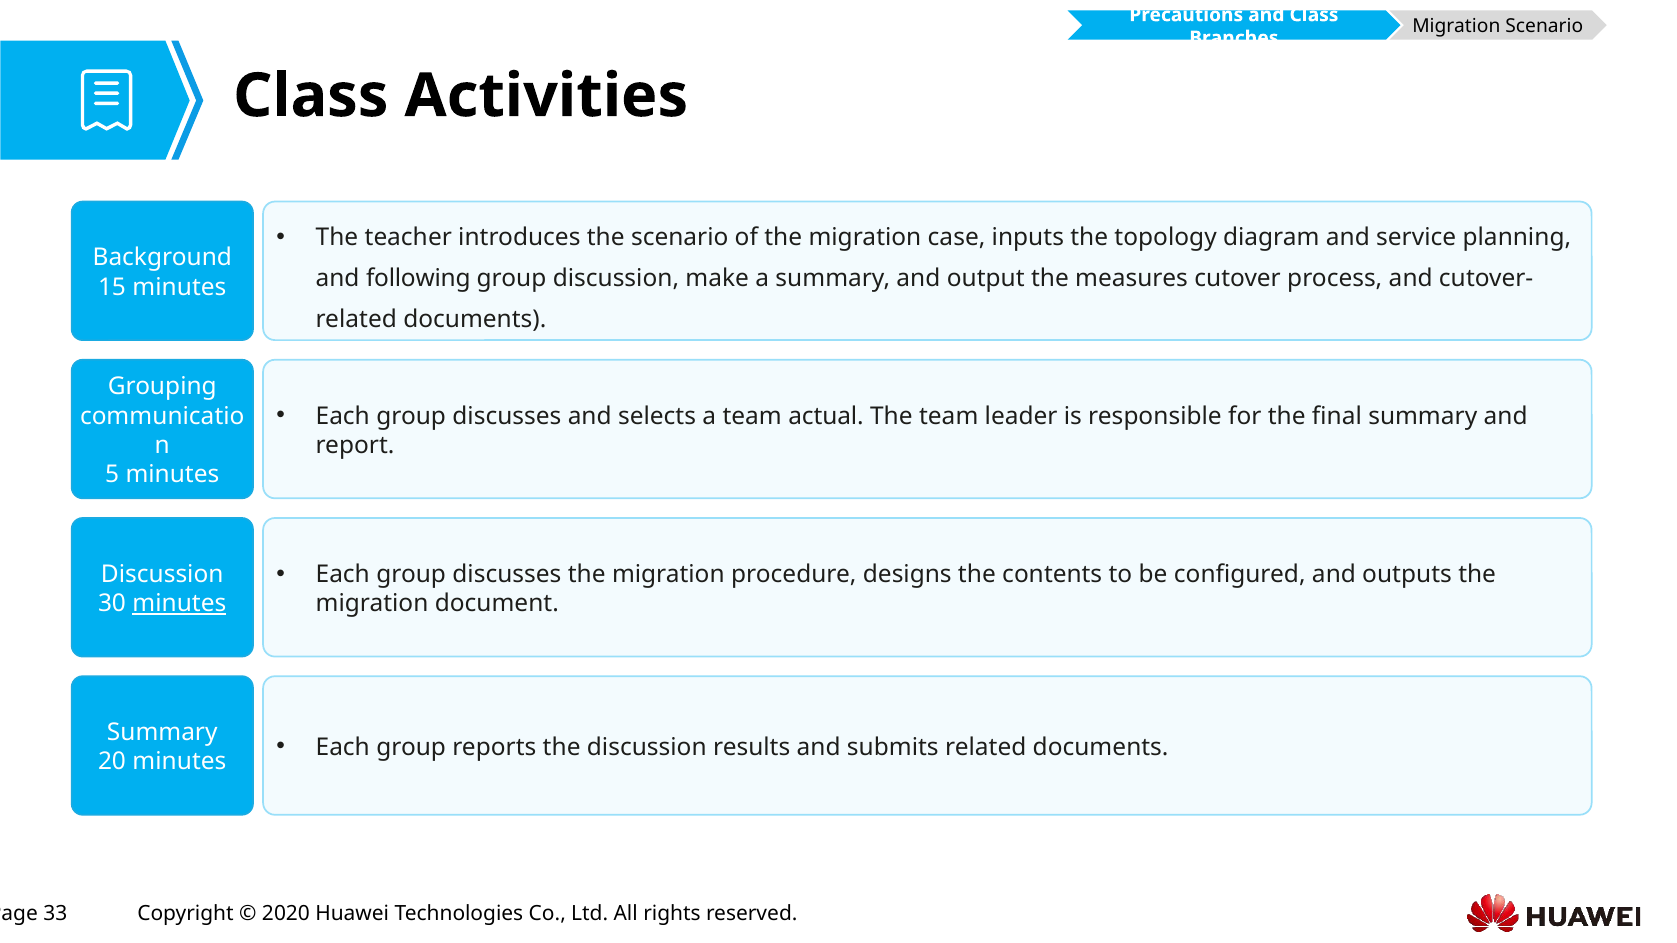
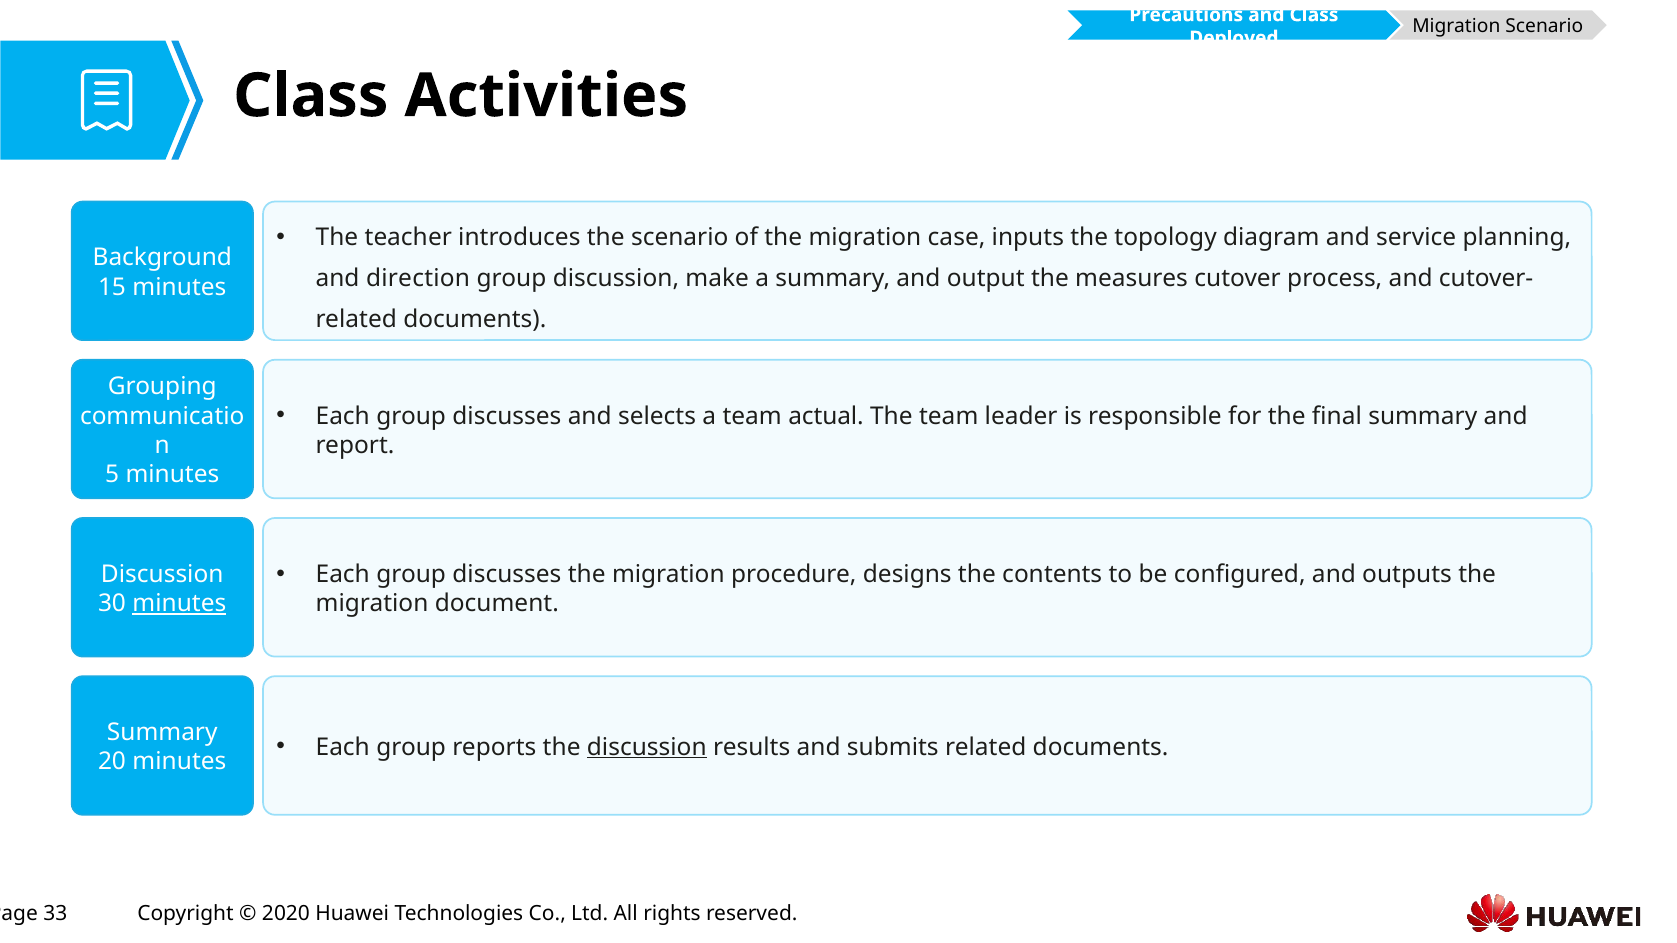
Branches: Branches -> Deployed (1234, 38)
following: following -> direction (418, 278)
discussion underline: none -> present (647, 747)
